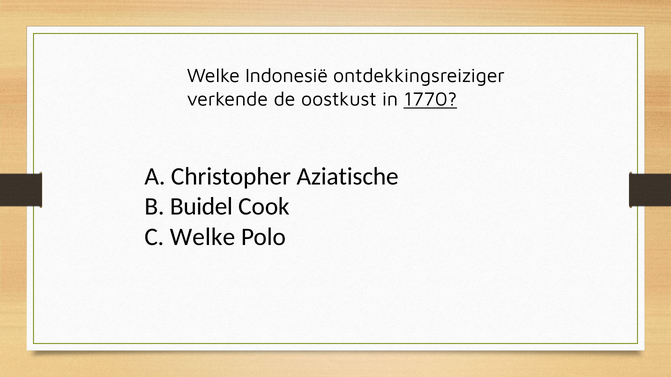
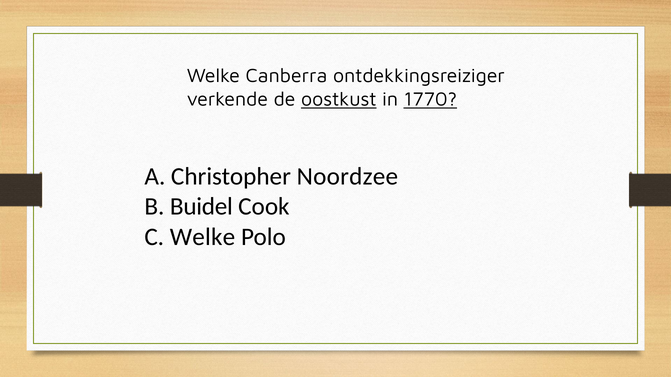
Indonesië: Indonesië -> Canberra (286, 76)
oostkust underline: none -> present (339, 100)
Aziatische: Aziatische -> Noordzee (347, 177)
